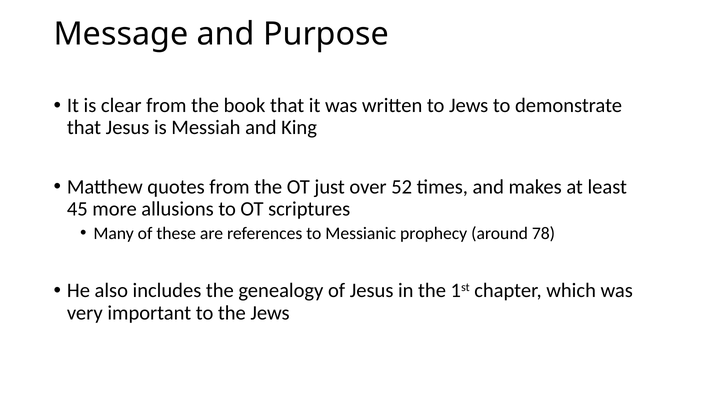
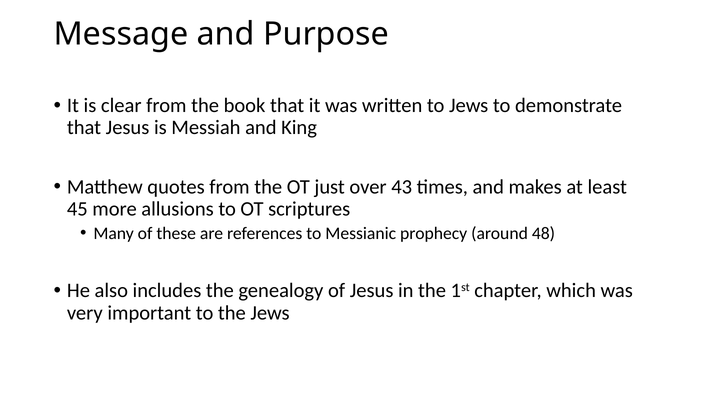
52: 52 -> 43 (402, 187)
78: 78 -> 48 (543, 234)
